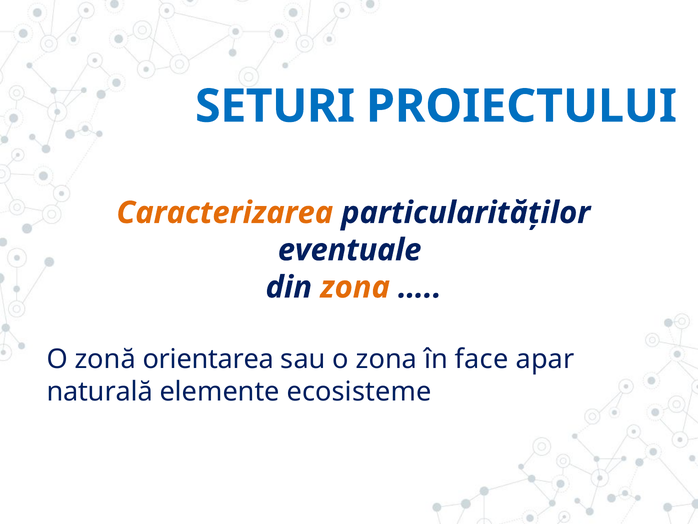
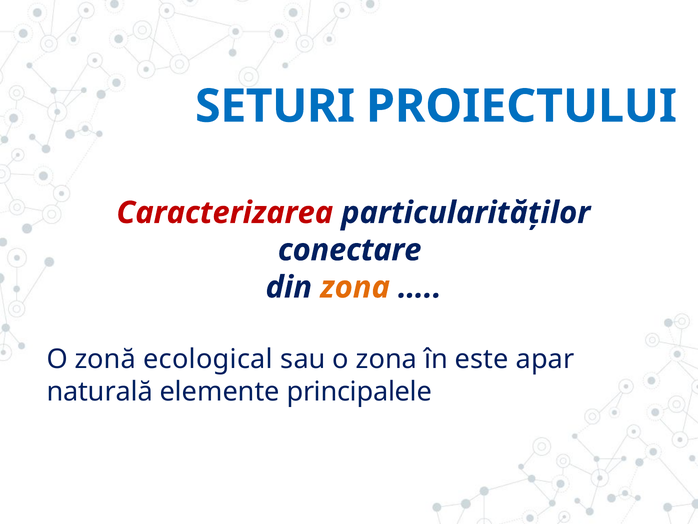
Caracterizarea colour: orange -> red (225, 213)
eventuale: eventuale -> conectare (350, 250)
orientarea: orientarea -> ecological (208, 359)
face: face -> este (482, 359)
ecosisteme: ecosisteme -> principalele (359, 392)
